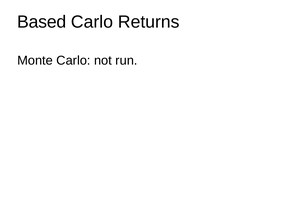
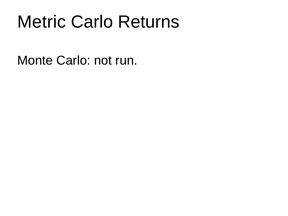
Based: Based -> Metric (42, 22)
